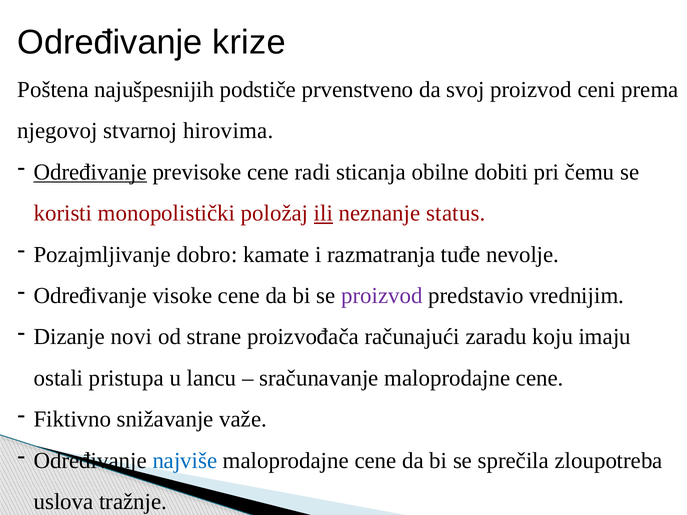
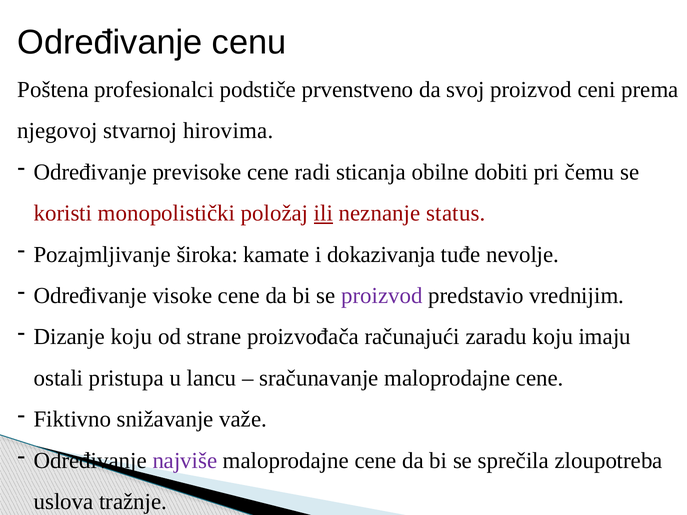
krize: krize -> cenu (249, 42)
najušpesnijih: najušpesnijih -> profesionalci (154, 90)
Određivanje underline: present -> none (90, 172)
dobro: dobro -> široka (207, 255)
razmatranja: razmatranja -> dokazivanja (381, 255)
Dizanje novi: novi -> koju (131, 337)
najviše colour: blue -> purple (185, 461)
